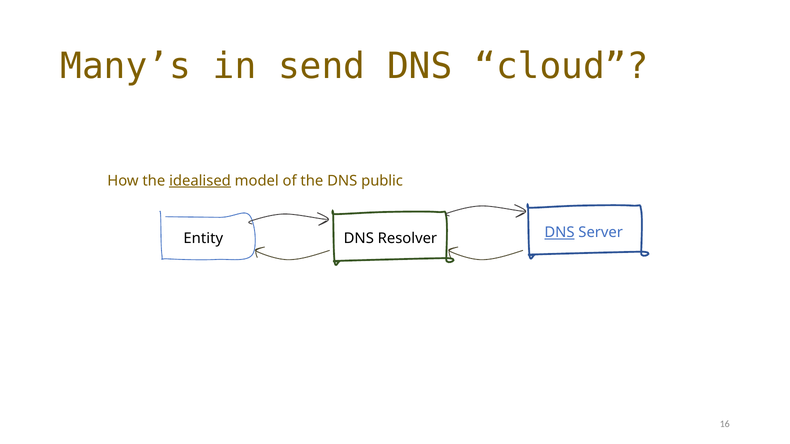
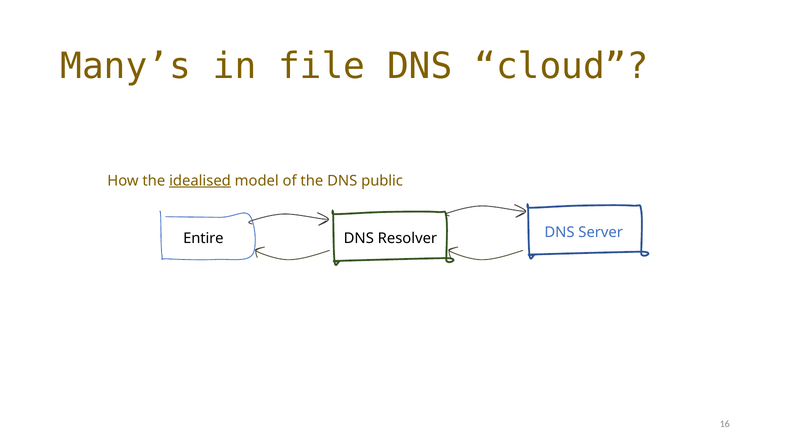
send: send -> file (322, 66)
Entity: Entity -> Entire (203, 238)
DNS underline: present -> none (559, 233)
